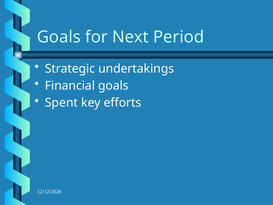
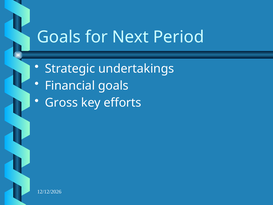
Spent: Spent -> Gross (61, 103)
